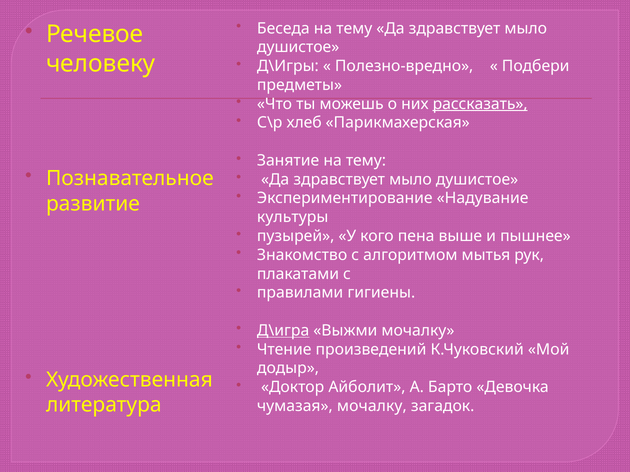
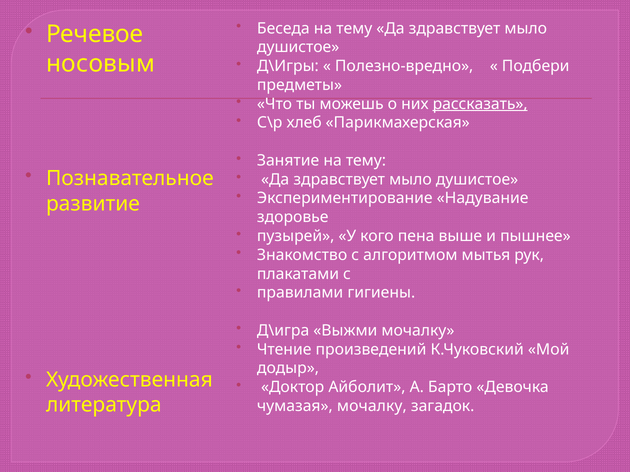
человеку: человеку -> носовым (101, 64)
культуры: культуры -> здоровье (293, 217)
Д\игра underline: present -> none (283, 331)
